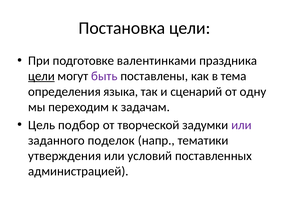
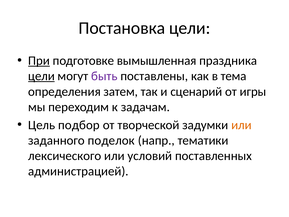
При underline: none -> present (39, 61)
валентинками: валентинками -> вымышленная (157, 61)
языка: языка -> затем (121, 91)
одну: одну -> игры (253, 91)
или colour: purple -> orange (241, 125)
утверждения: утверждения -> лексического (65, 156)
